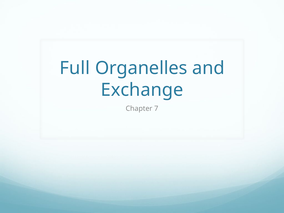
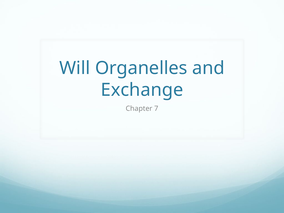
Full: Full -> Will (75, 68)
